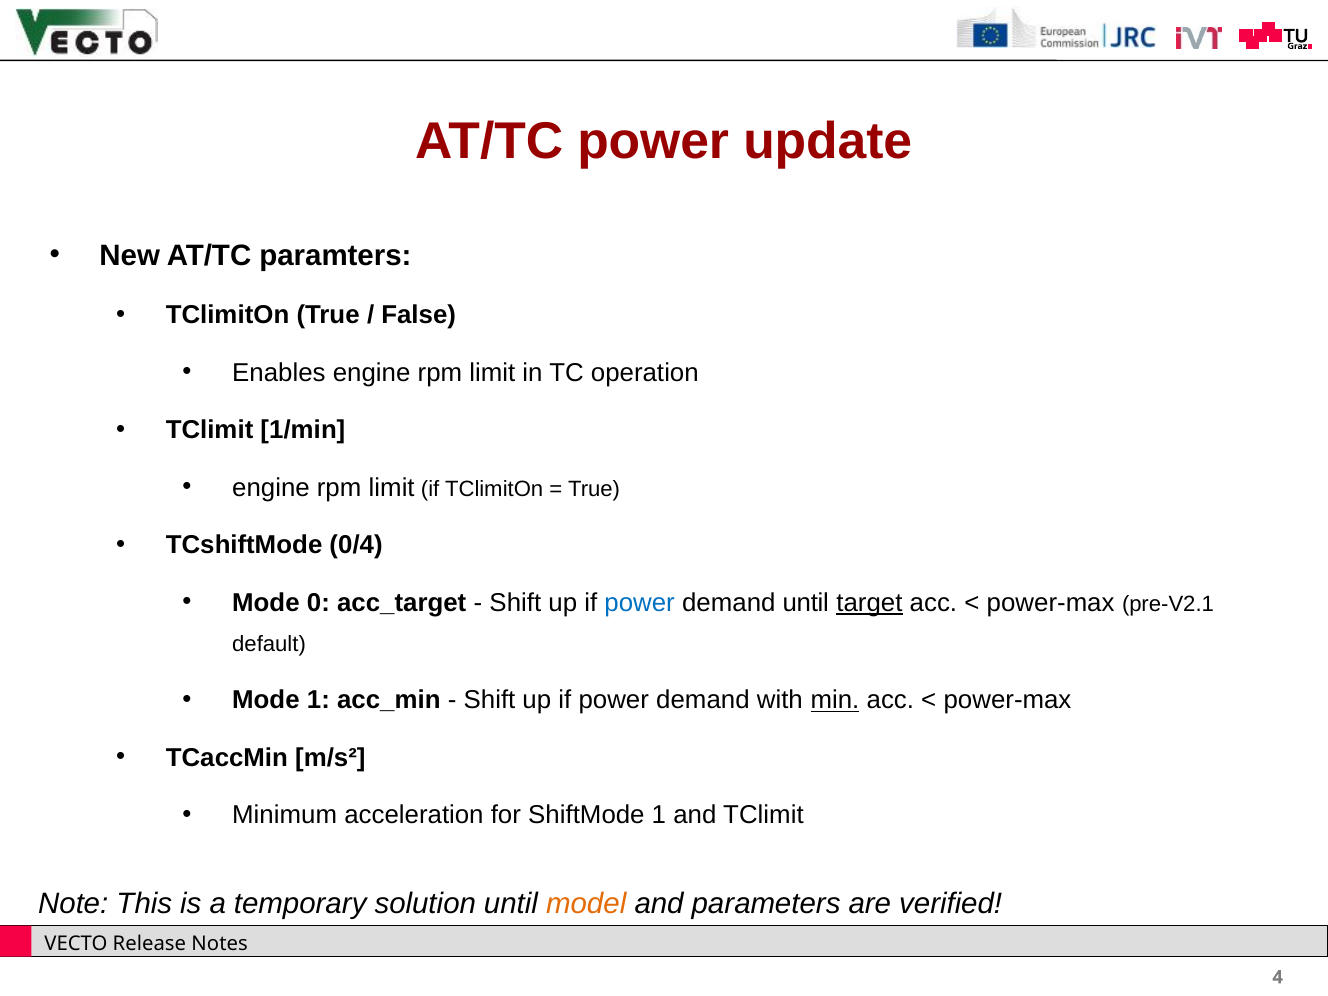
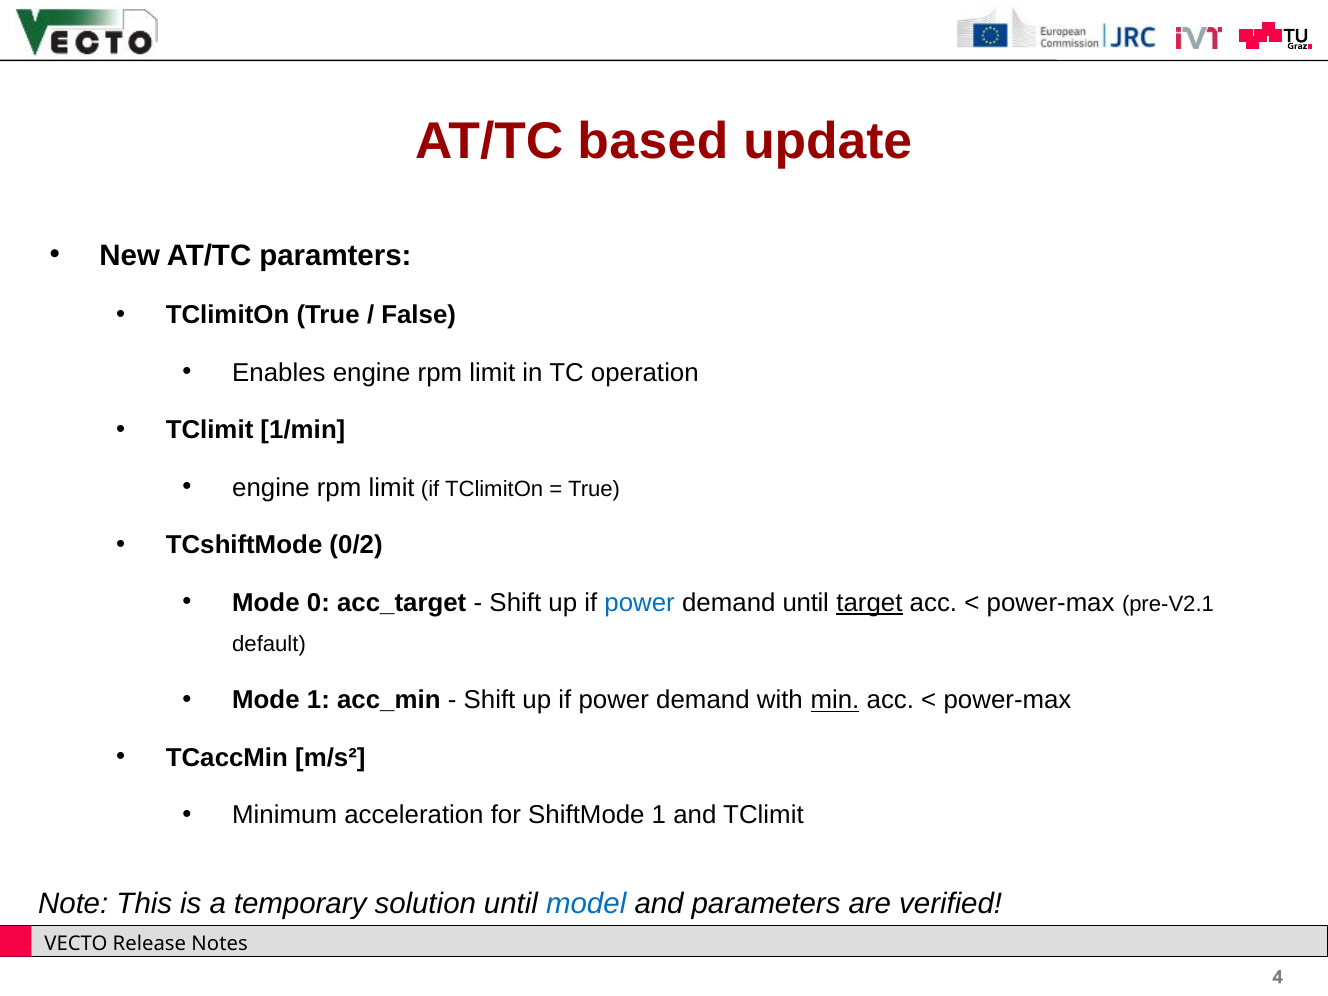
AT/TC power: power -> based (653, 142)
0/4: 0/4 -> 0/2 (356, 545)
model colour: orange -> blue (586, 904)
